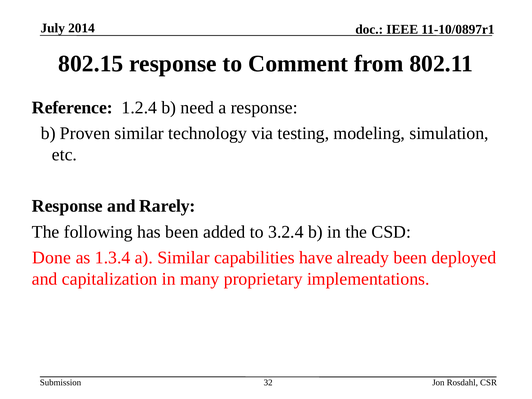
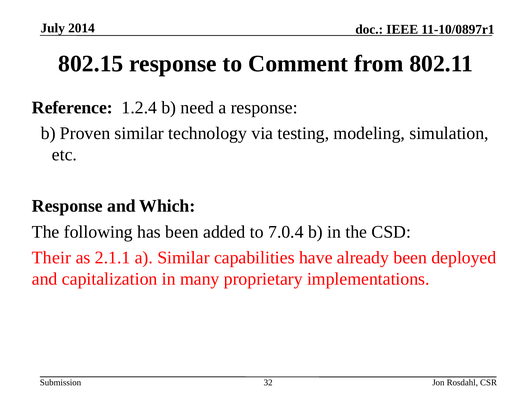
Rarely: Rarely -> Which (167, 206)
3.2.4: 3.2.4 -> 7.0.4 (286, 232)
Done: Done -> Their (52, 258)
1.3.4: 1.3.4 -> 2.1.1 (113, 258)
